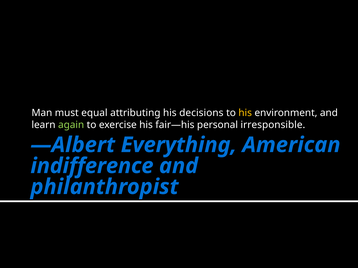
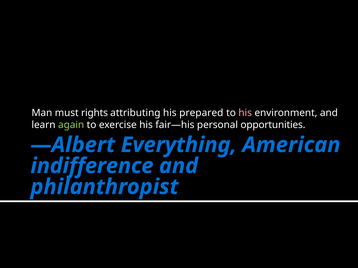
equal: equal -> rights (94, 113)
decisions: decisions -> prepared (201, 113)
his colour: yellow -> pink (245, 113)
irresponsible: irresponsible -> opportunities (273, 125)
